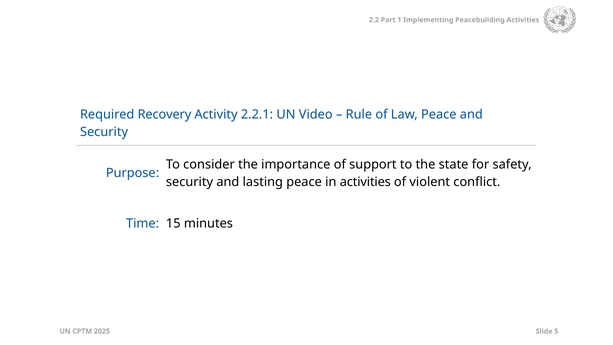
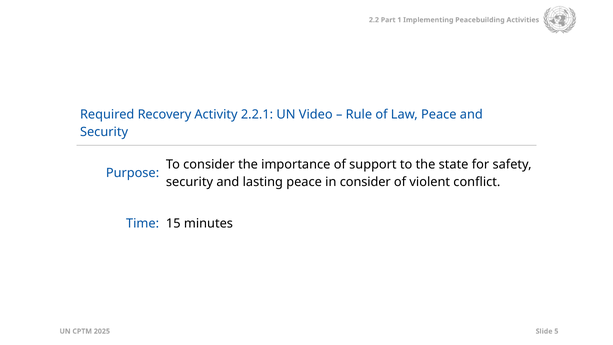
in activities: activities -> consider (365, 182)
